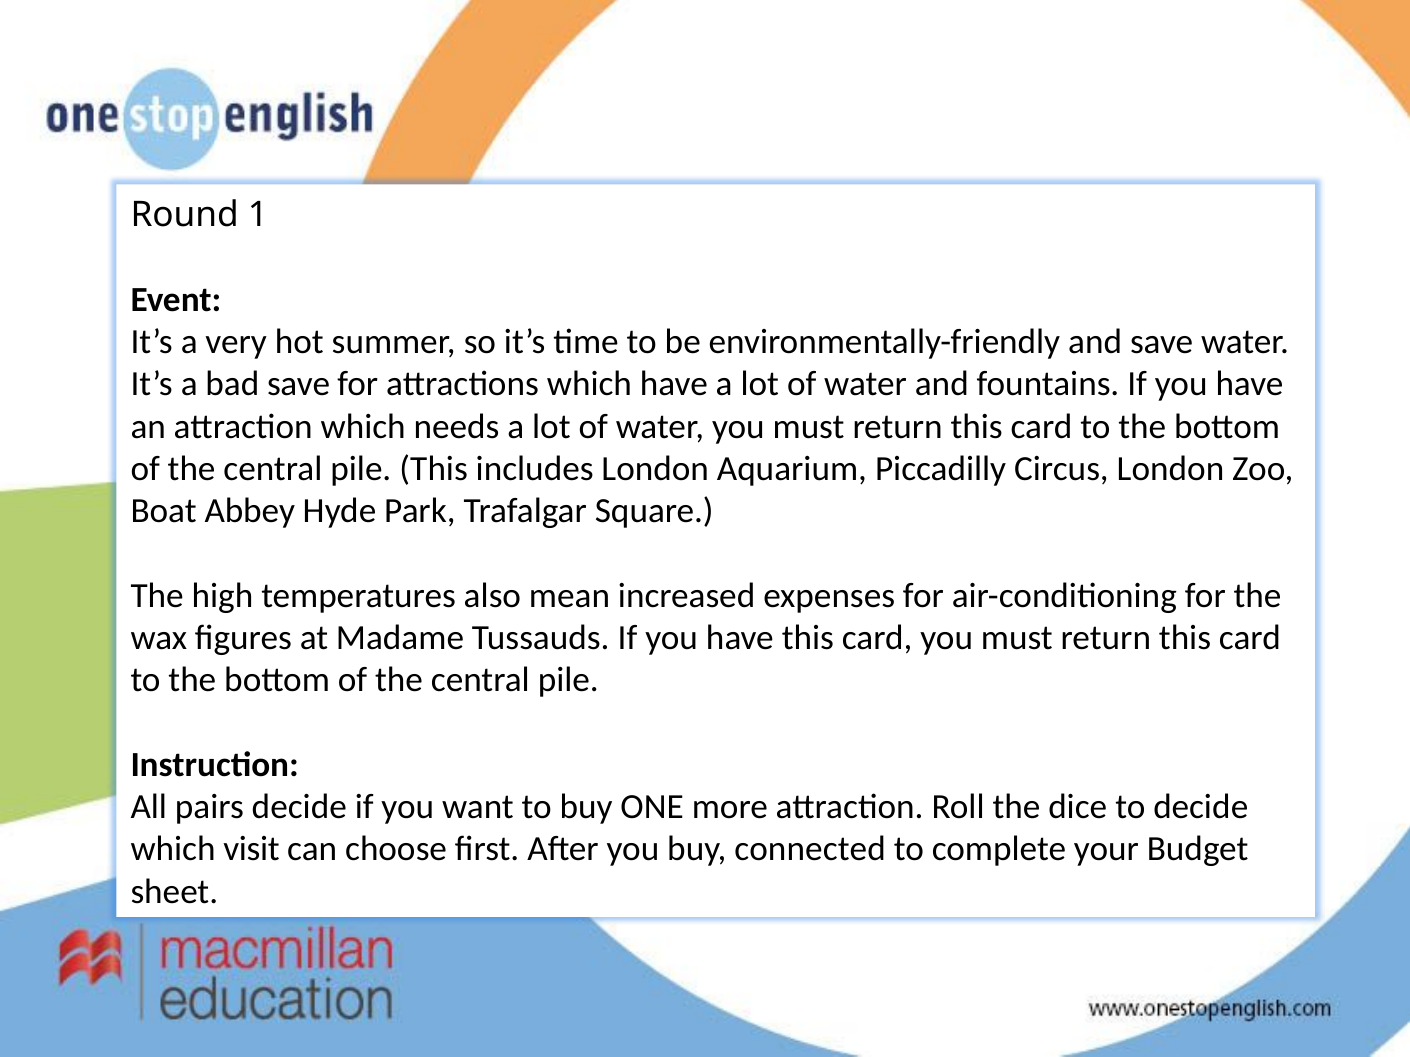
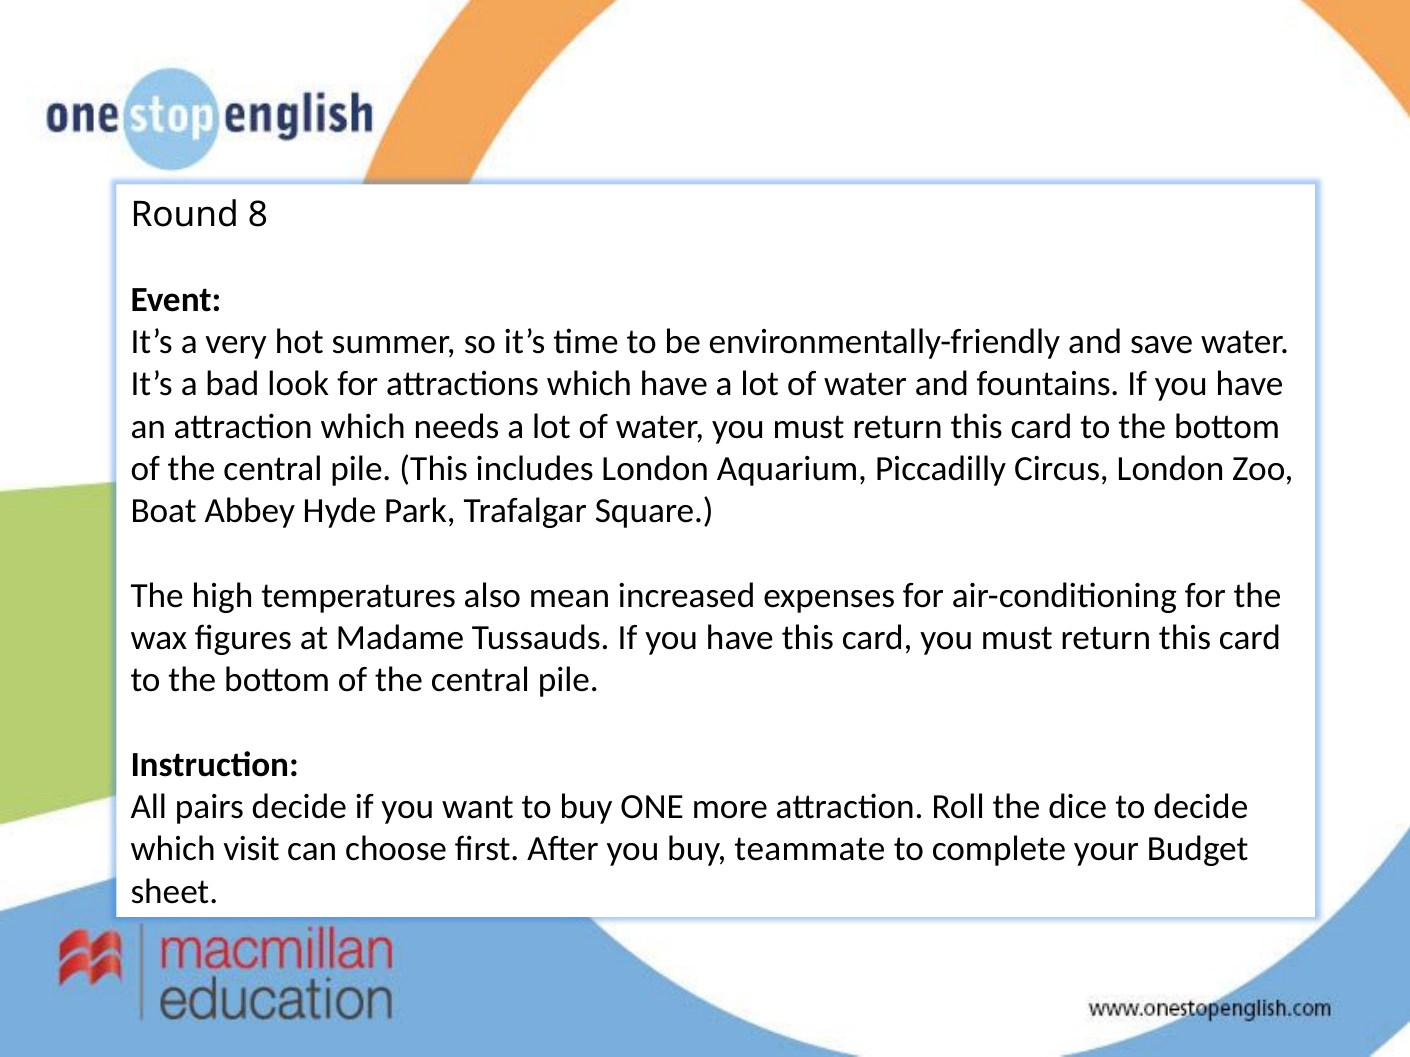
1: 1 -> 8 (258, 215)
bad save: save -> look (298, 384)
connected: connected -> teammate (810, 850)
